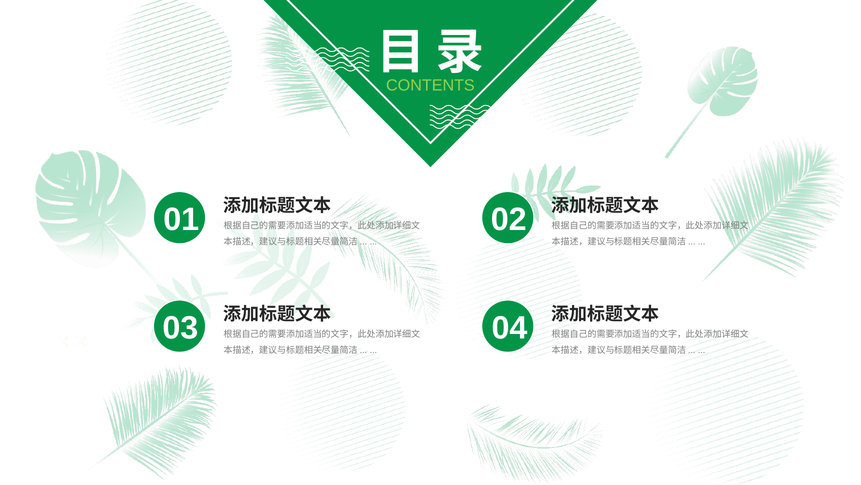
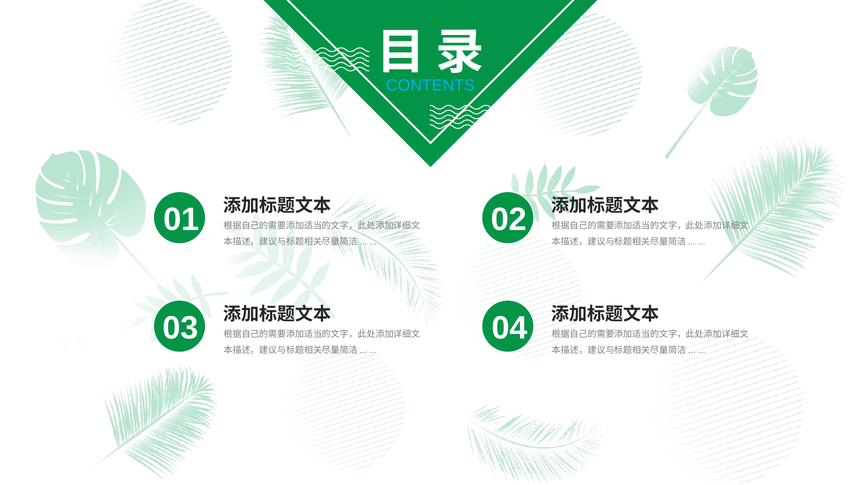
CONTENTS colour: light green -> light blue (430, 85)
